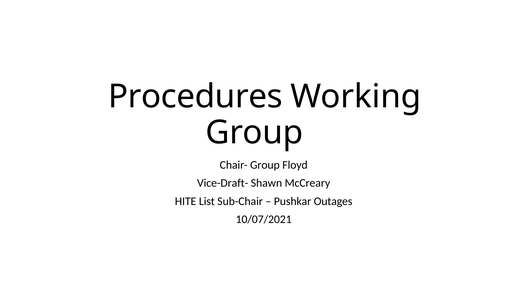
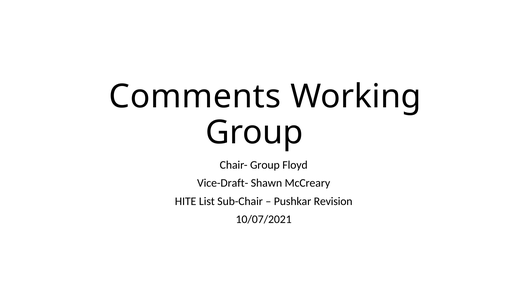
Procedures: Procedures -> Comments (195, 97)
Outages: Outages -> Revision (333, 201)
